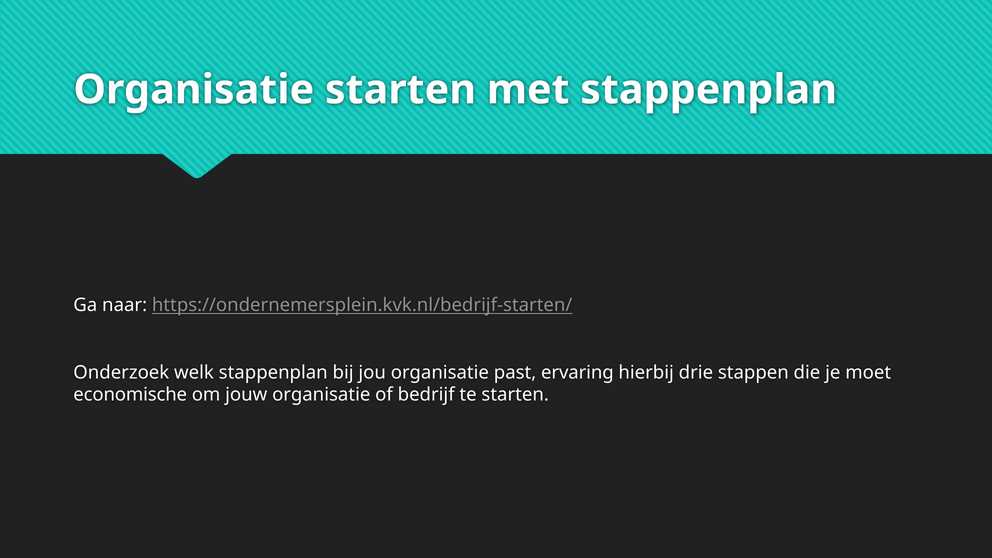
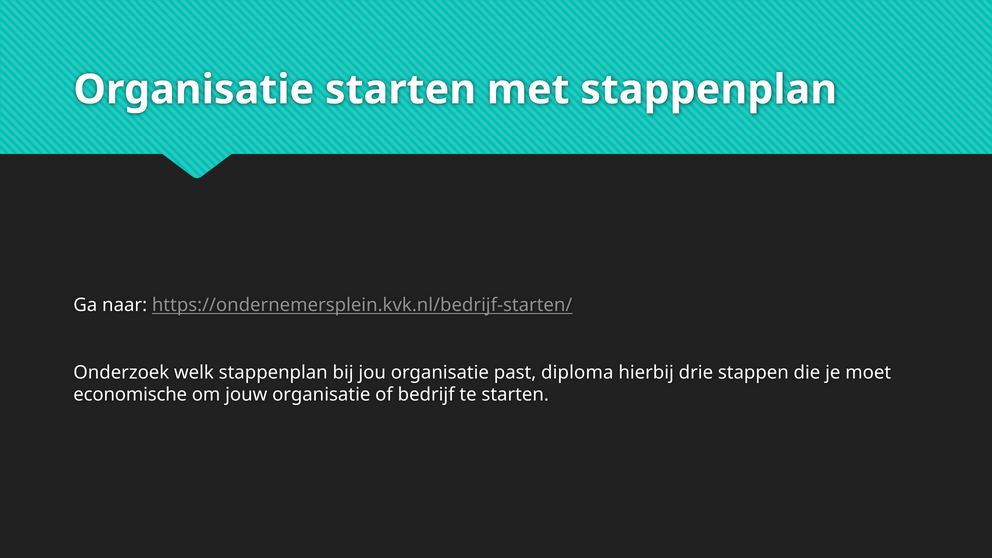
ervaring: ervaring -> diploma (577, 372)
